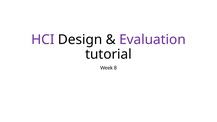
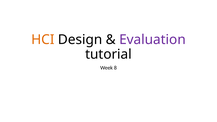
HCI colour: purple -> orange (43, 40)
